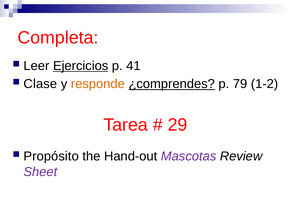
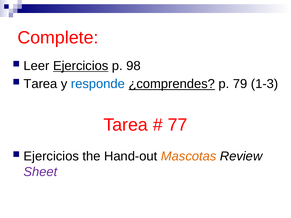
Completa: Completa -> Complete (58, 38)
41: 41 -> 98 (134, 66)
Clase: Clase -> Tarea (40, 84)
responde colour: orange -> blue (98, 84)
1-2: 1-2 -> 1-3 (265, 84)
29: 29 -> 77 (178, 125)
Propósito: Propósito -> Ejercicios (51, 156)
Mascotas colour: purple -> orange (189, 156)
